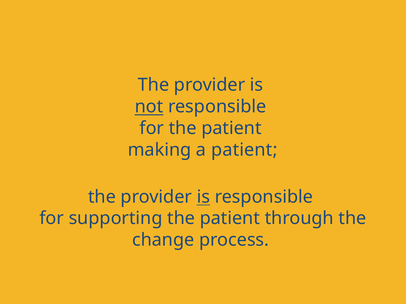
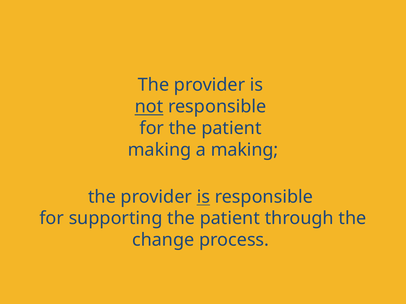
a patient: patient -> making (245, 150)
